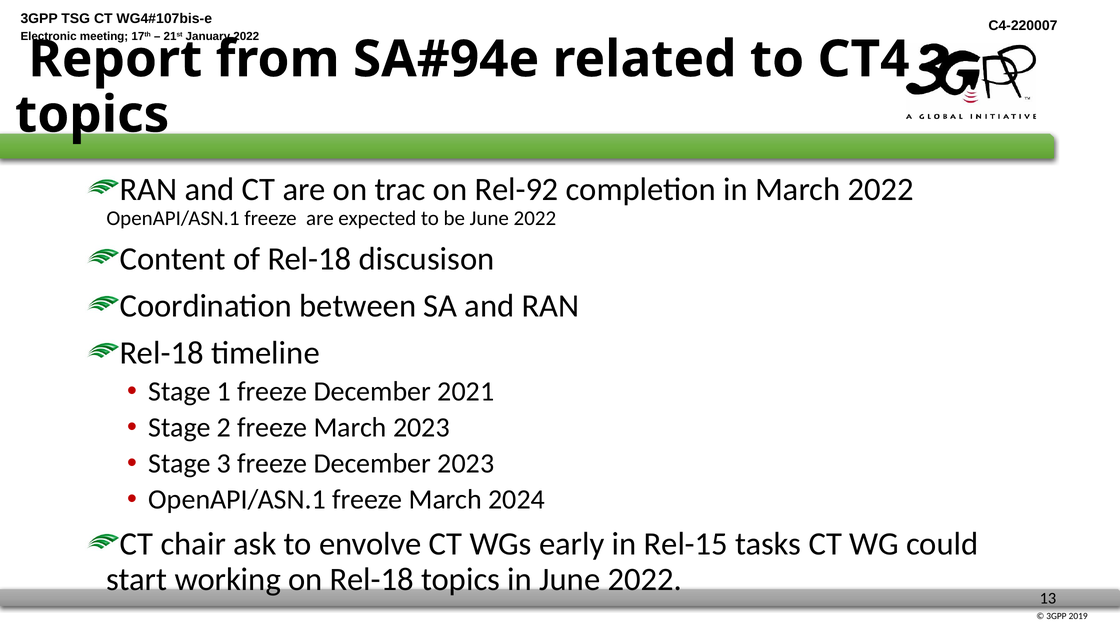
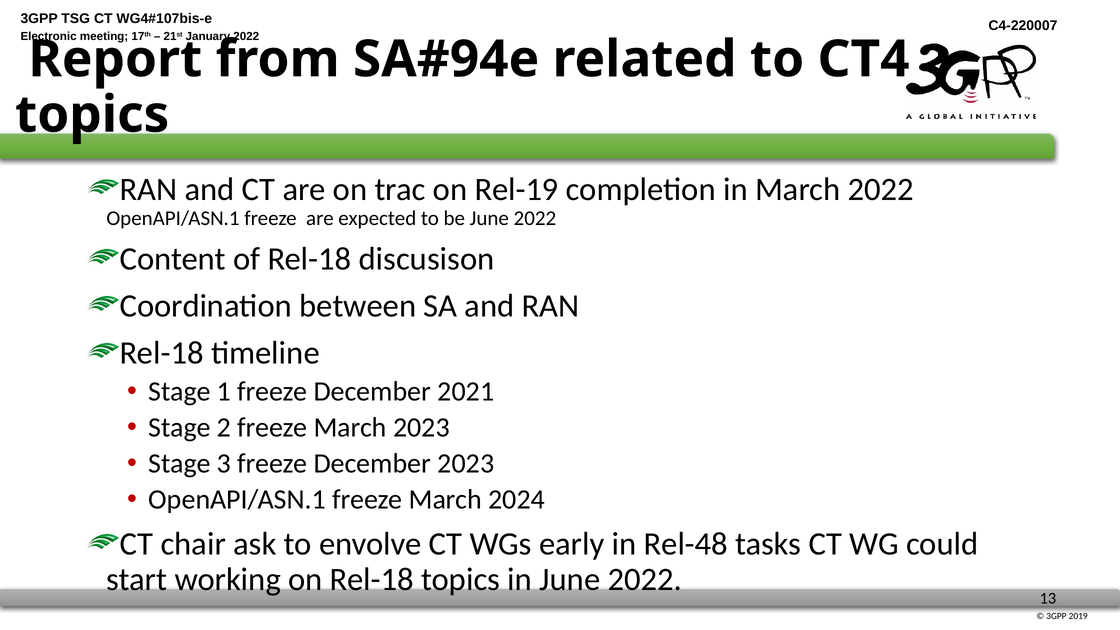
Rel-92: Rel-92 -> Rel-19 (517, 189)
Rel-15: Rel-15 -> Rel-48 (686, 544)
